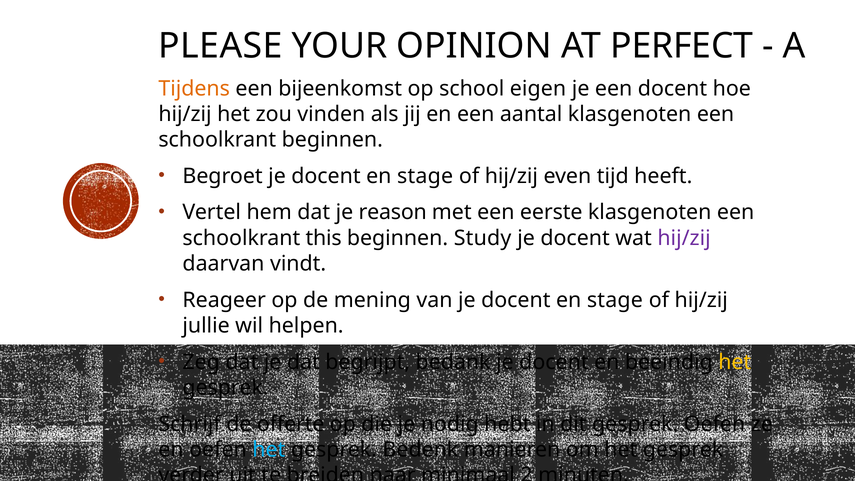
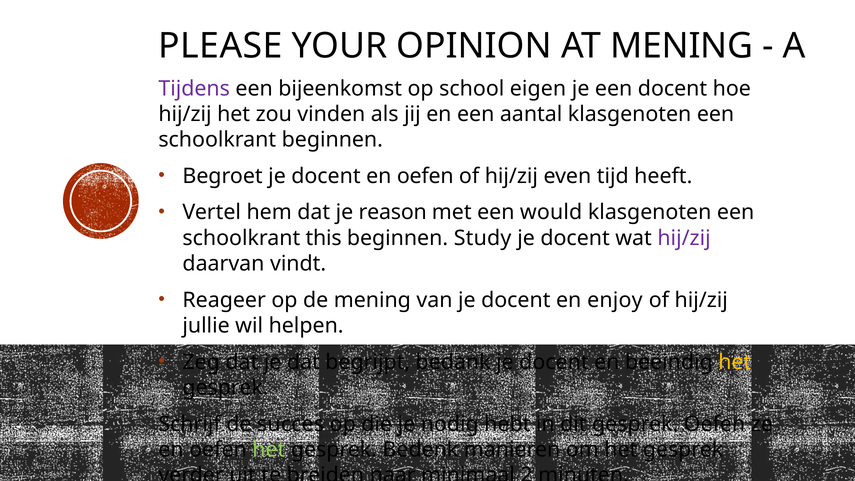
AT PERFECT: PERFECT -> MENING (682, 46)
Tijdens colour: orange -> purple (194, 88)
stage: stage -> oefen (425, 176)
eerste: eerste -> would (551, 212)
stage: stage -> enjoy (615, 300)
offerte: offerte -> succes (291, 424)
het colour: light blue -> light green (269, 450)
